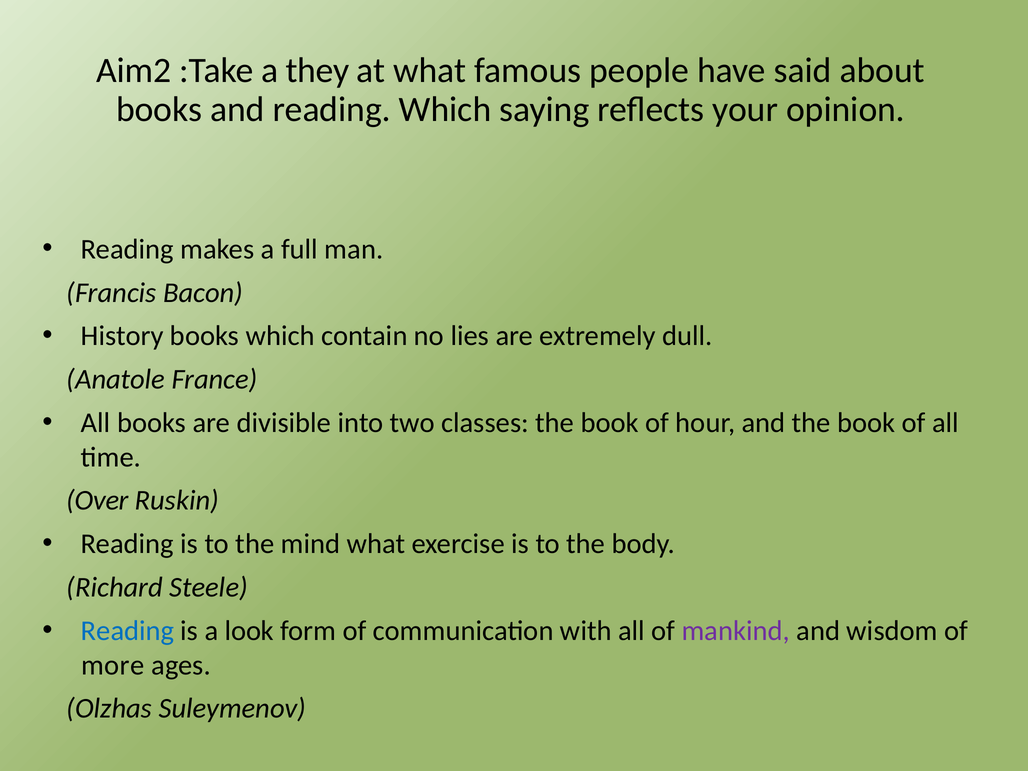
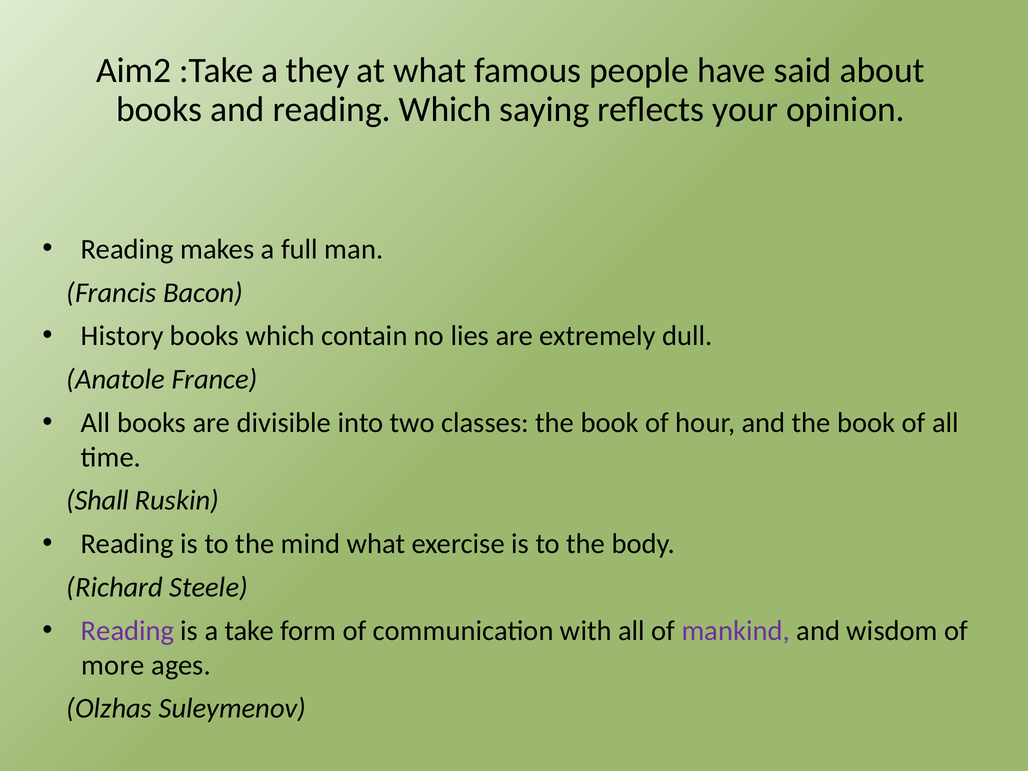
Over: Over -> Shall (98, 501)
Reading colour: blue -> purple (127, 631)
look: look -> take (249, 631)
